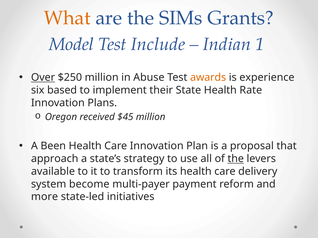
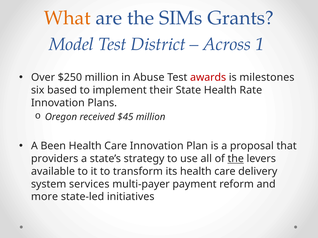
Include: Include -> District (158, 44)
Indian: Indian -> Across (227, 44)
Over underline: present -> none (43, 78)
awards colour: orange -> red (208, 78)
experience: experience -> milestones (267, 78)
approach: approach -> providers (55, 159)
become: become -> services (89, 184)
